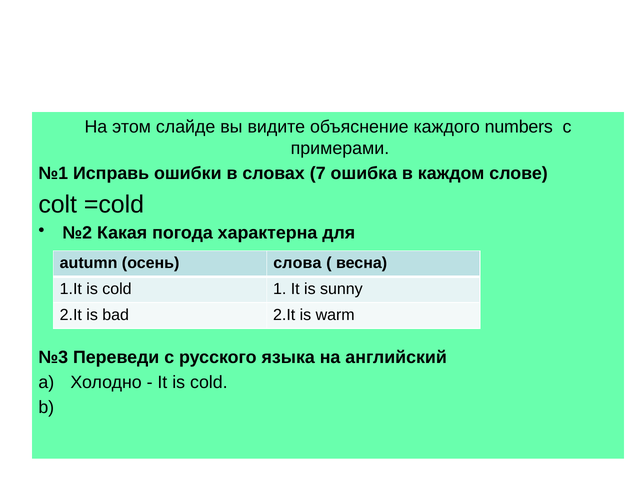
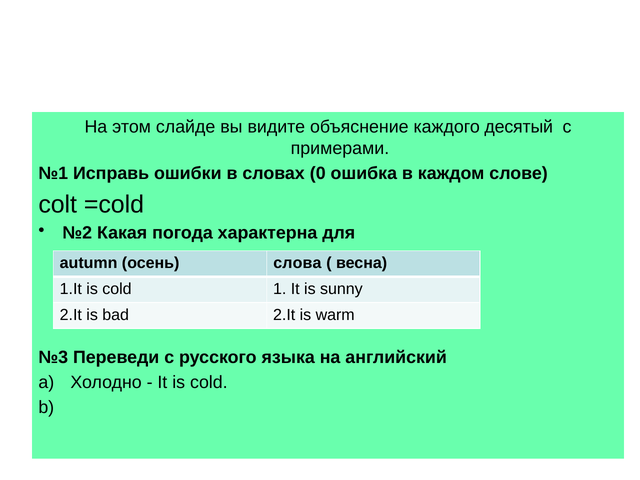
numbers: numbers -> десятый (519, 127)
7: 7 -> 0 (318, 173)
